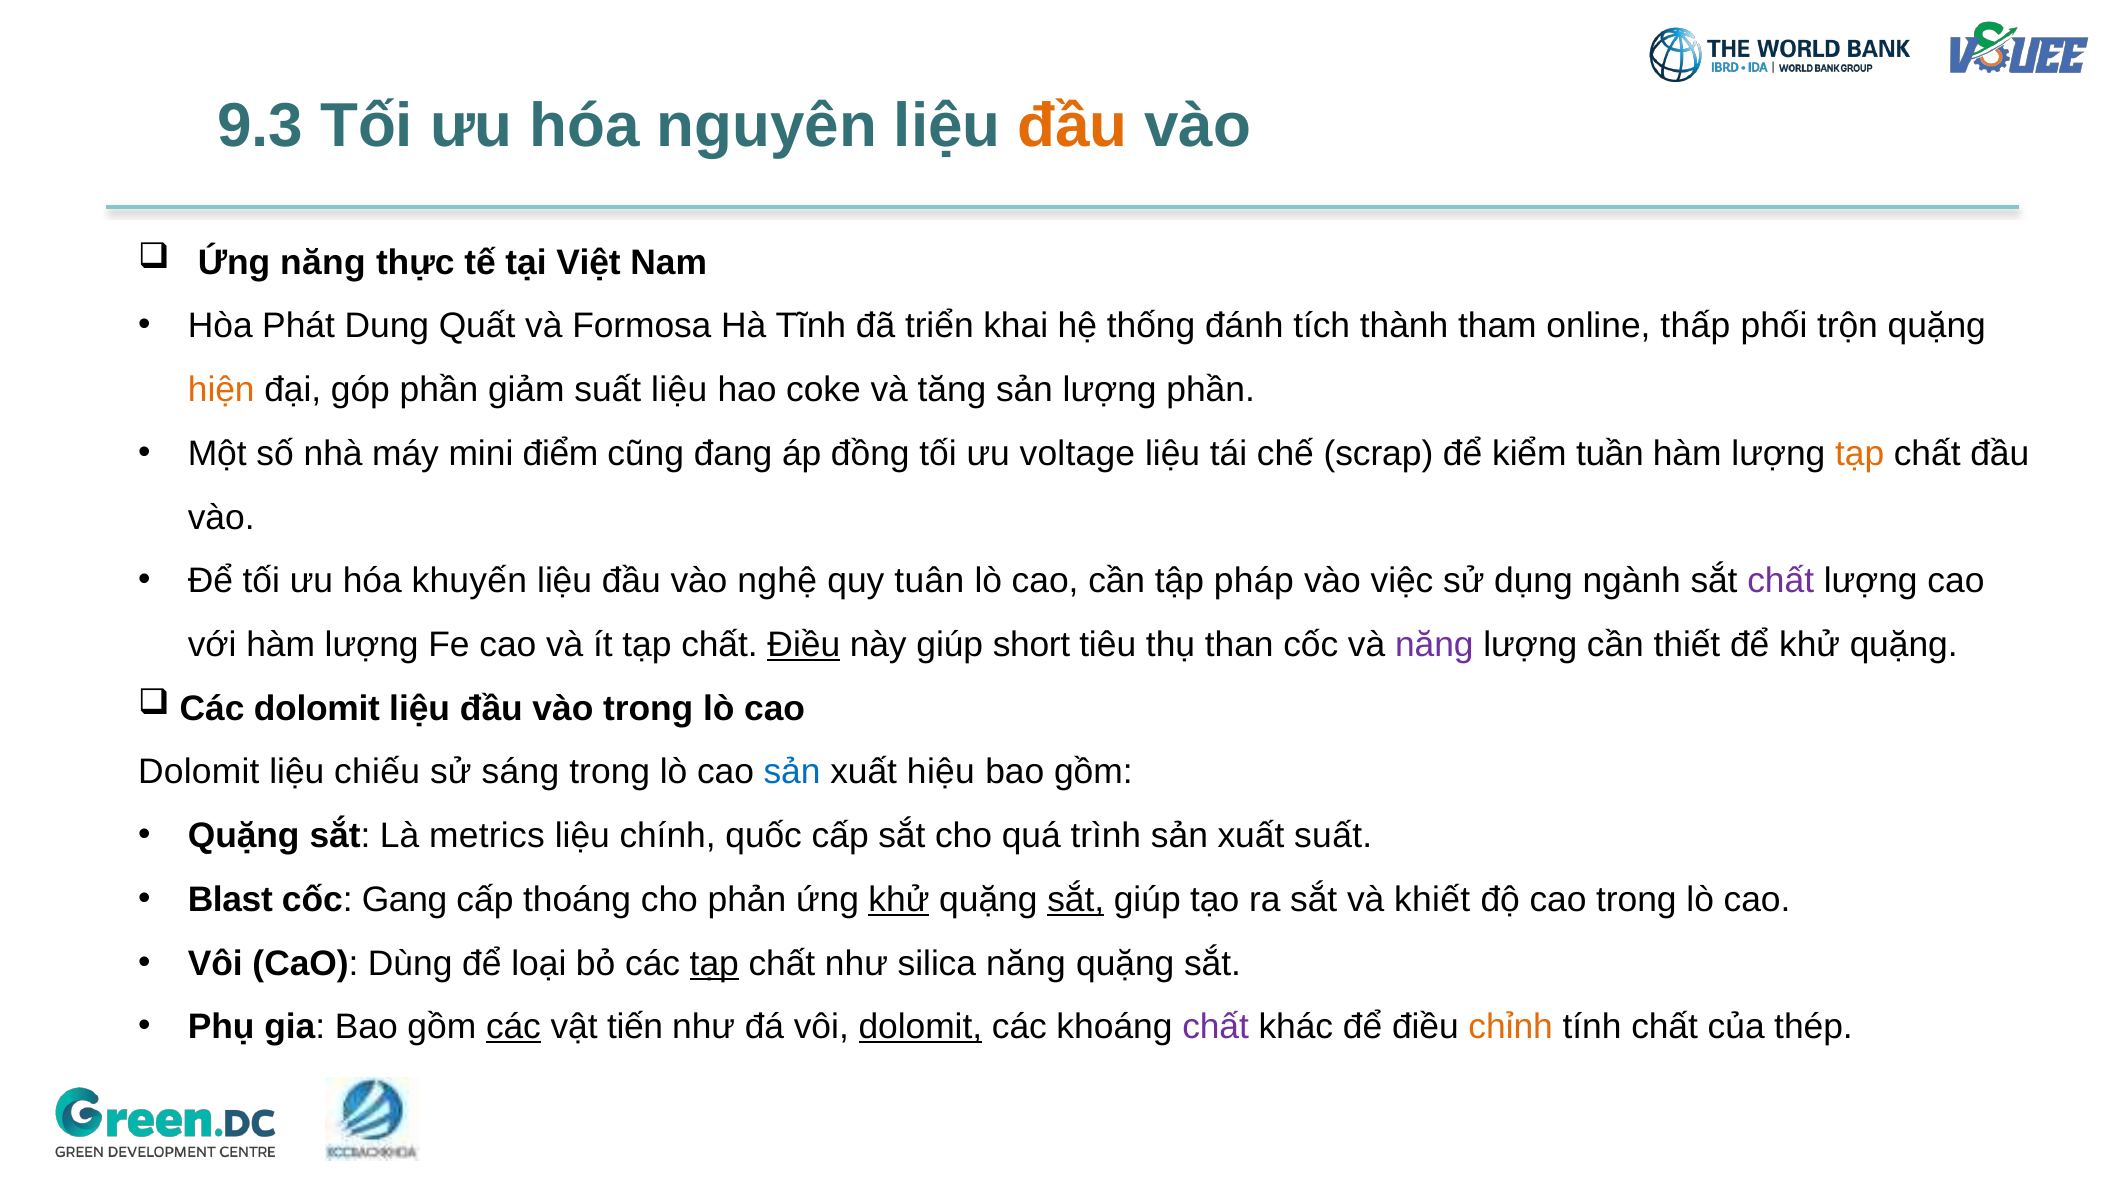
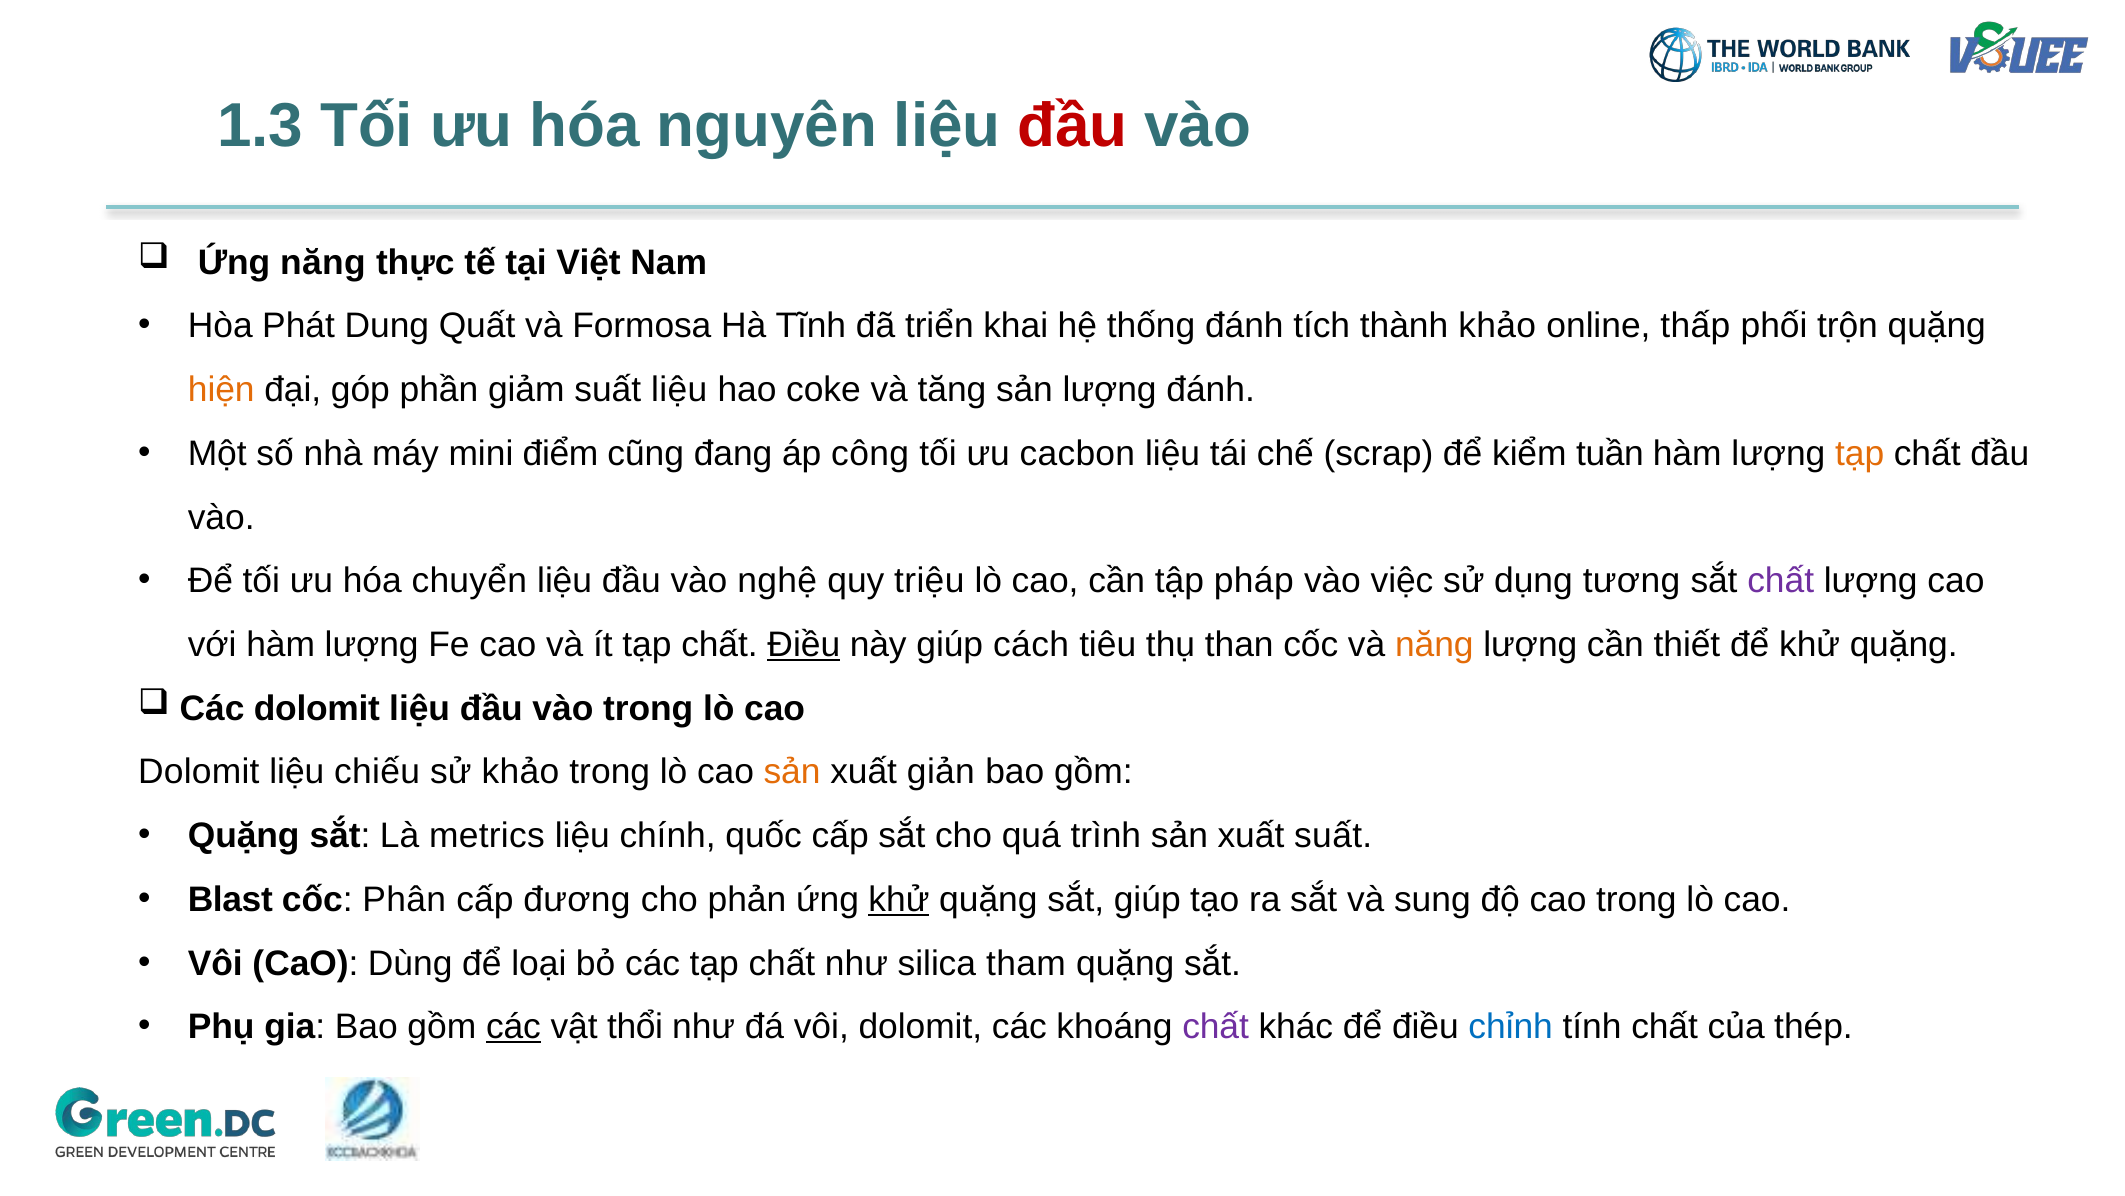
9.3: 9.3 -> 1.3 (260, 126)
đầu colour: orange -> red (1072, 126)
thành tham: tham -> khảo (1497, 326)
lượng phần: phần -> đánh (1211, 390)
đồng: đồng -> công (870, 453)
voltage: voltage -> cacbon (1077, 453)
khuyến: khuyến -> chuyển (469, 581)
tuân: tuân -> triệu (929, 581)
ngành: ngành -> tương (1631, 581)
short: short -> cách (1031, 644)
năng colour: purple -> orange (1434, 644)
sử sáng: sáng -> khảo (520, 772)
sản colour: blue -> orange (792, 772)
hiệu: hiệu -> giản (941, 772)
Gang: Gang -> Phân (404, 899)
thoáng: thoáng -> đương (577, 899)
sắt underline: present -> none (1076, 899)
khiết: khiết -> sung (1432, 899)
tạp underline: present -> none (714, 963)
silica năng: năng -> tham (1026, 963)
tiến: tiến -> thổi (635, 1027)
dolomit underline: present -> none (920, 1027)
chỉnh colour: orange -> blue (1511, 1027)
